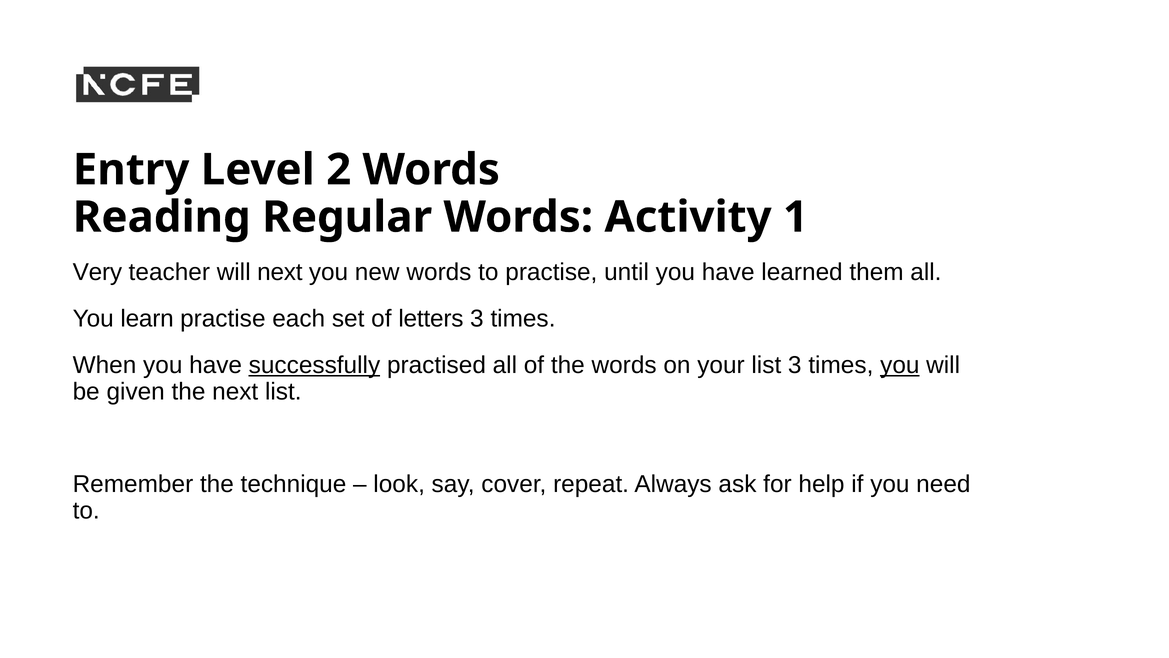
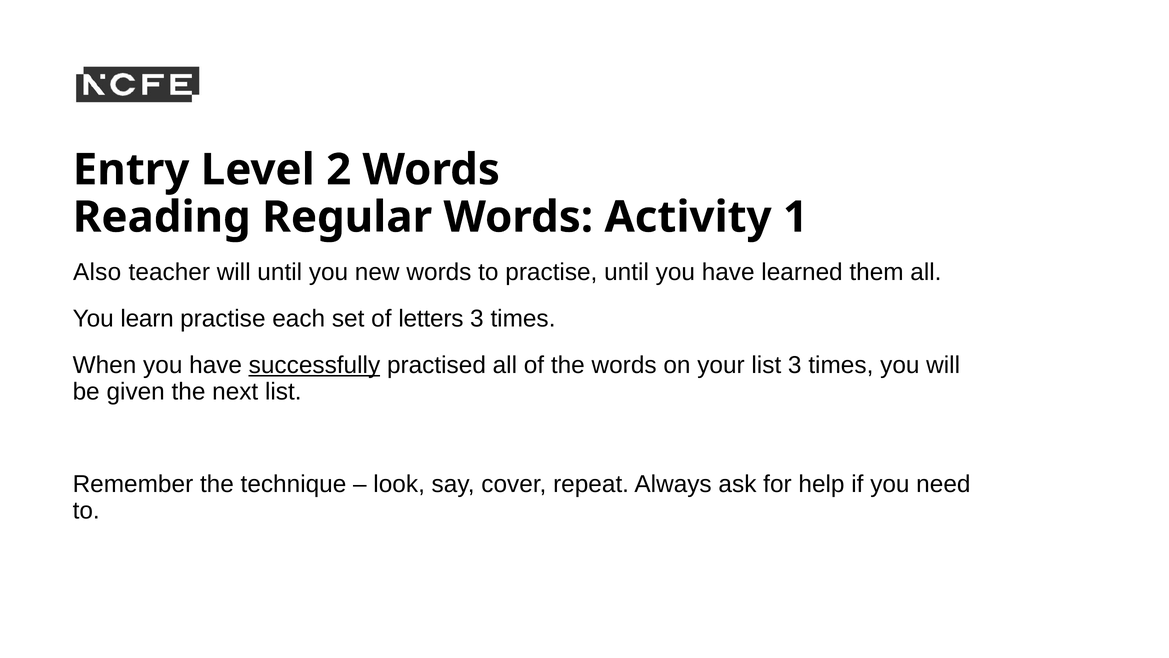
Very: Very -> Also (97, 272)
will next: next -> until (280, 272)
you underline: present -> none (900, 365)
